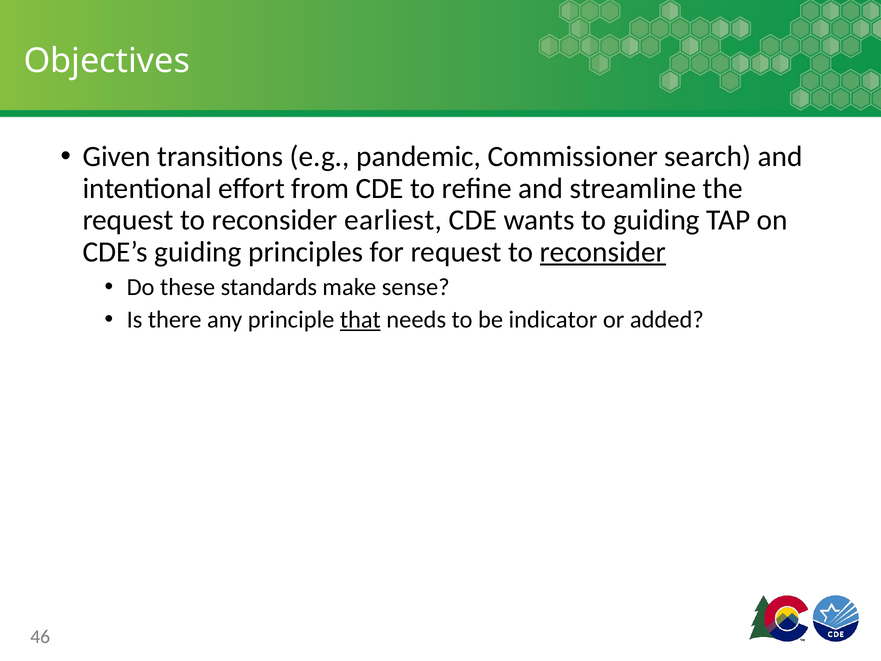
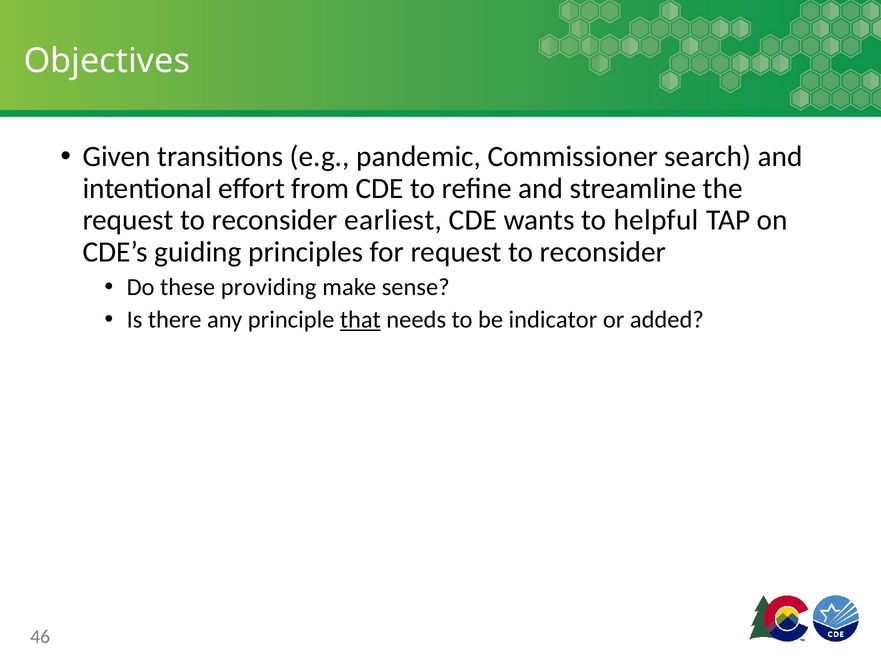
to guiding: guiding -> helpful (656, 220)
reconsider underline: present -> none (603, 252)
standards: standards -> providing (269, 287)
